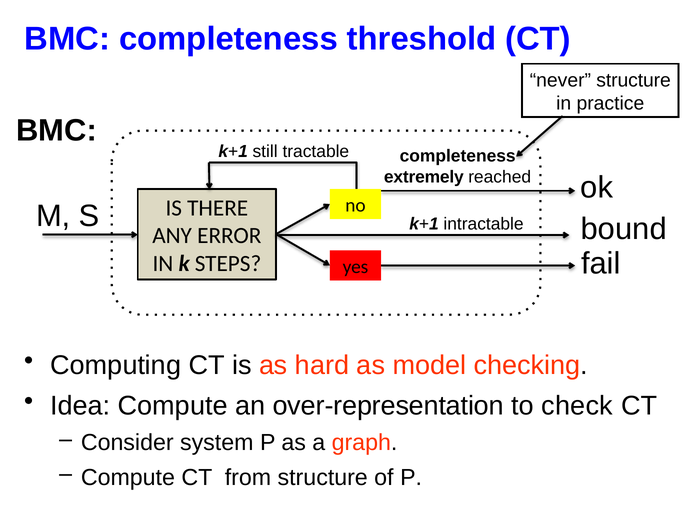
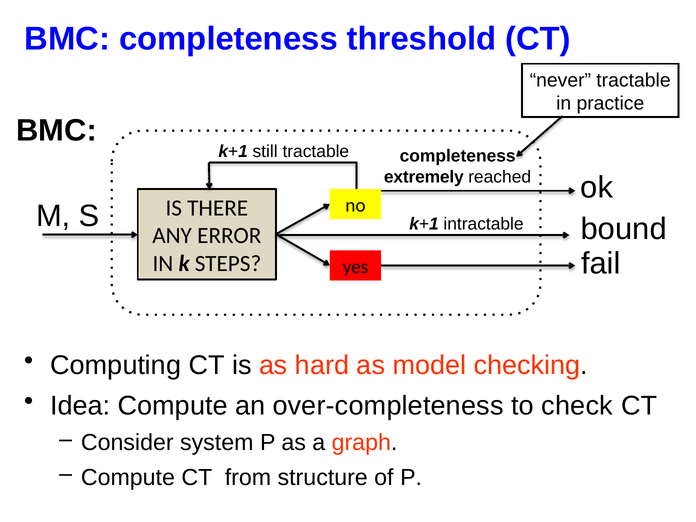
never structure: structure -> tractable (634, 80)
over-representation: over-representation -> over-completeness (388, 406)
